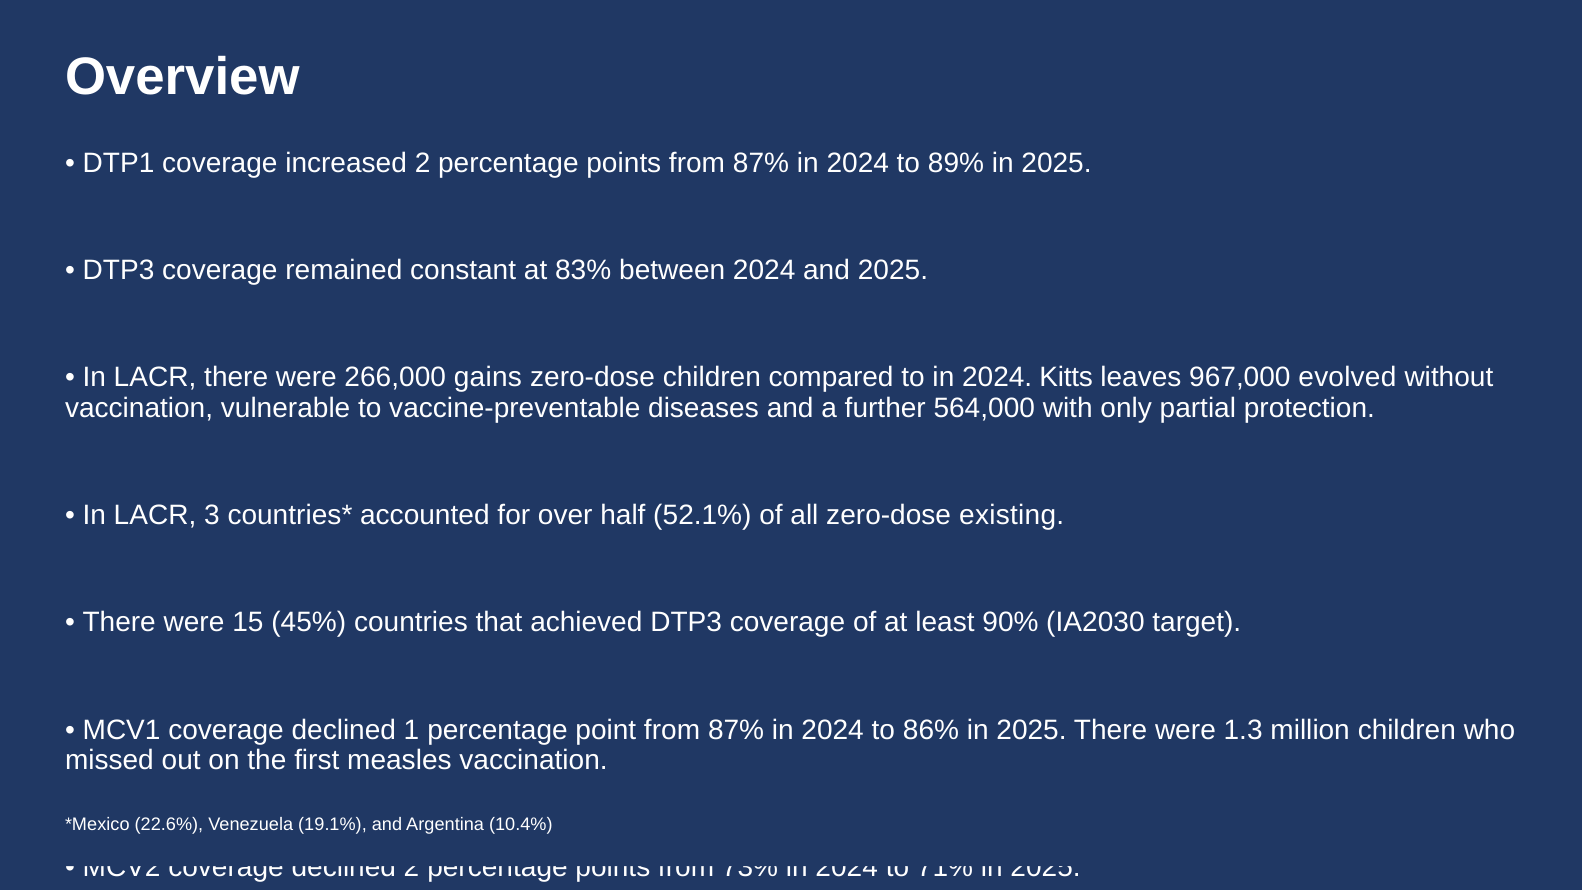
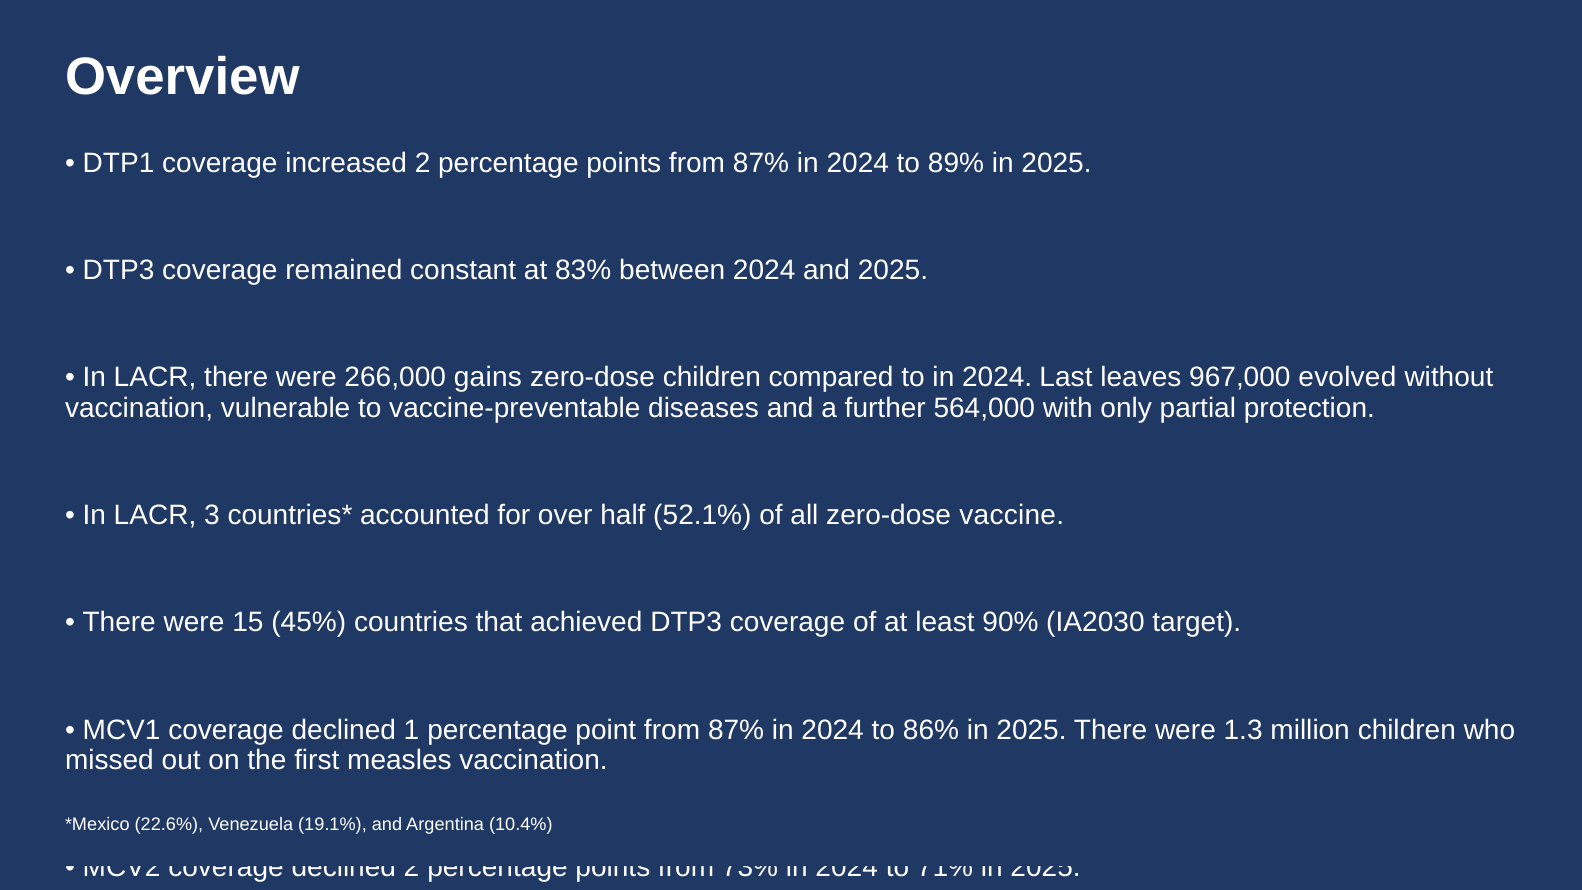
2024 Kitts: Kitts -> Last (1066, 378)
existing: existing -> vaccine (1012, 515)
